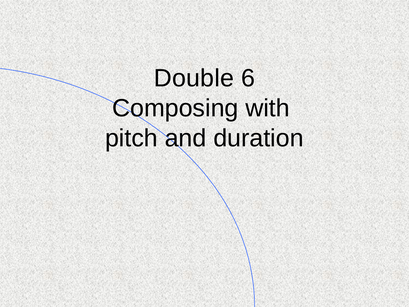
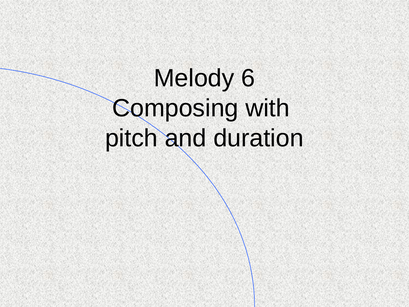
Double: Double -> Melody (194, 78)
